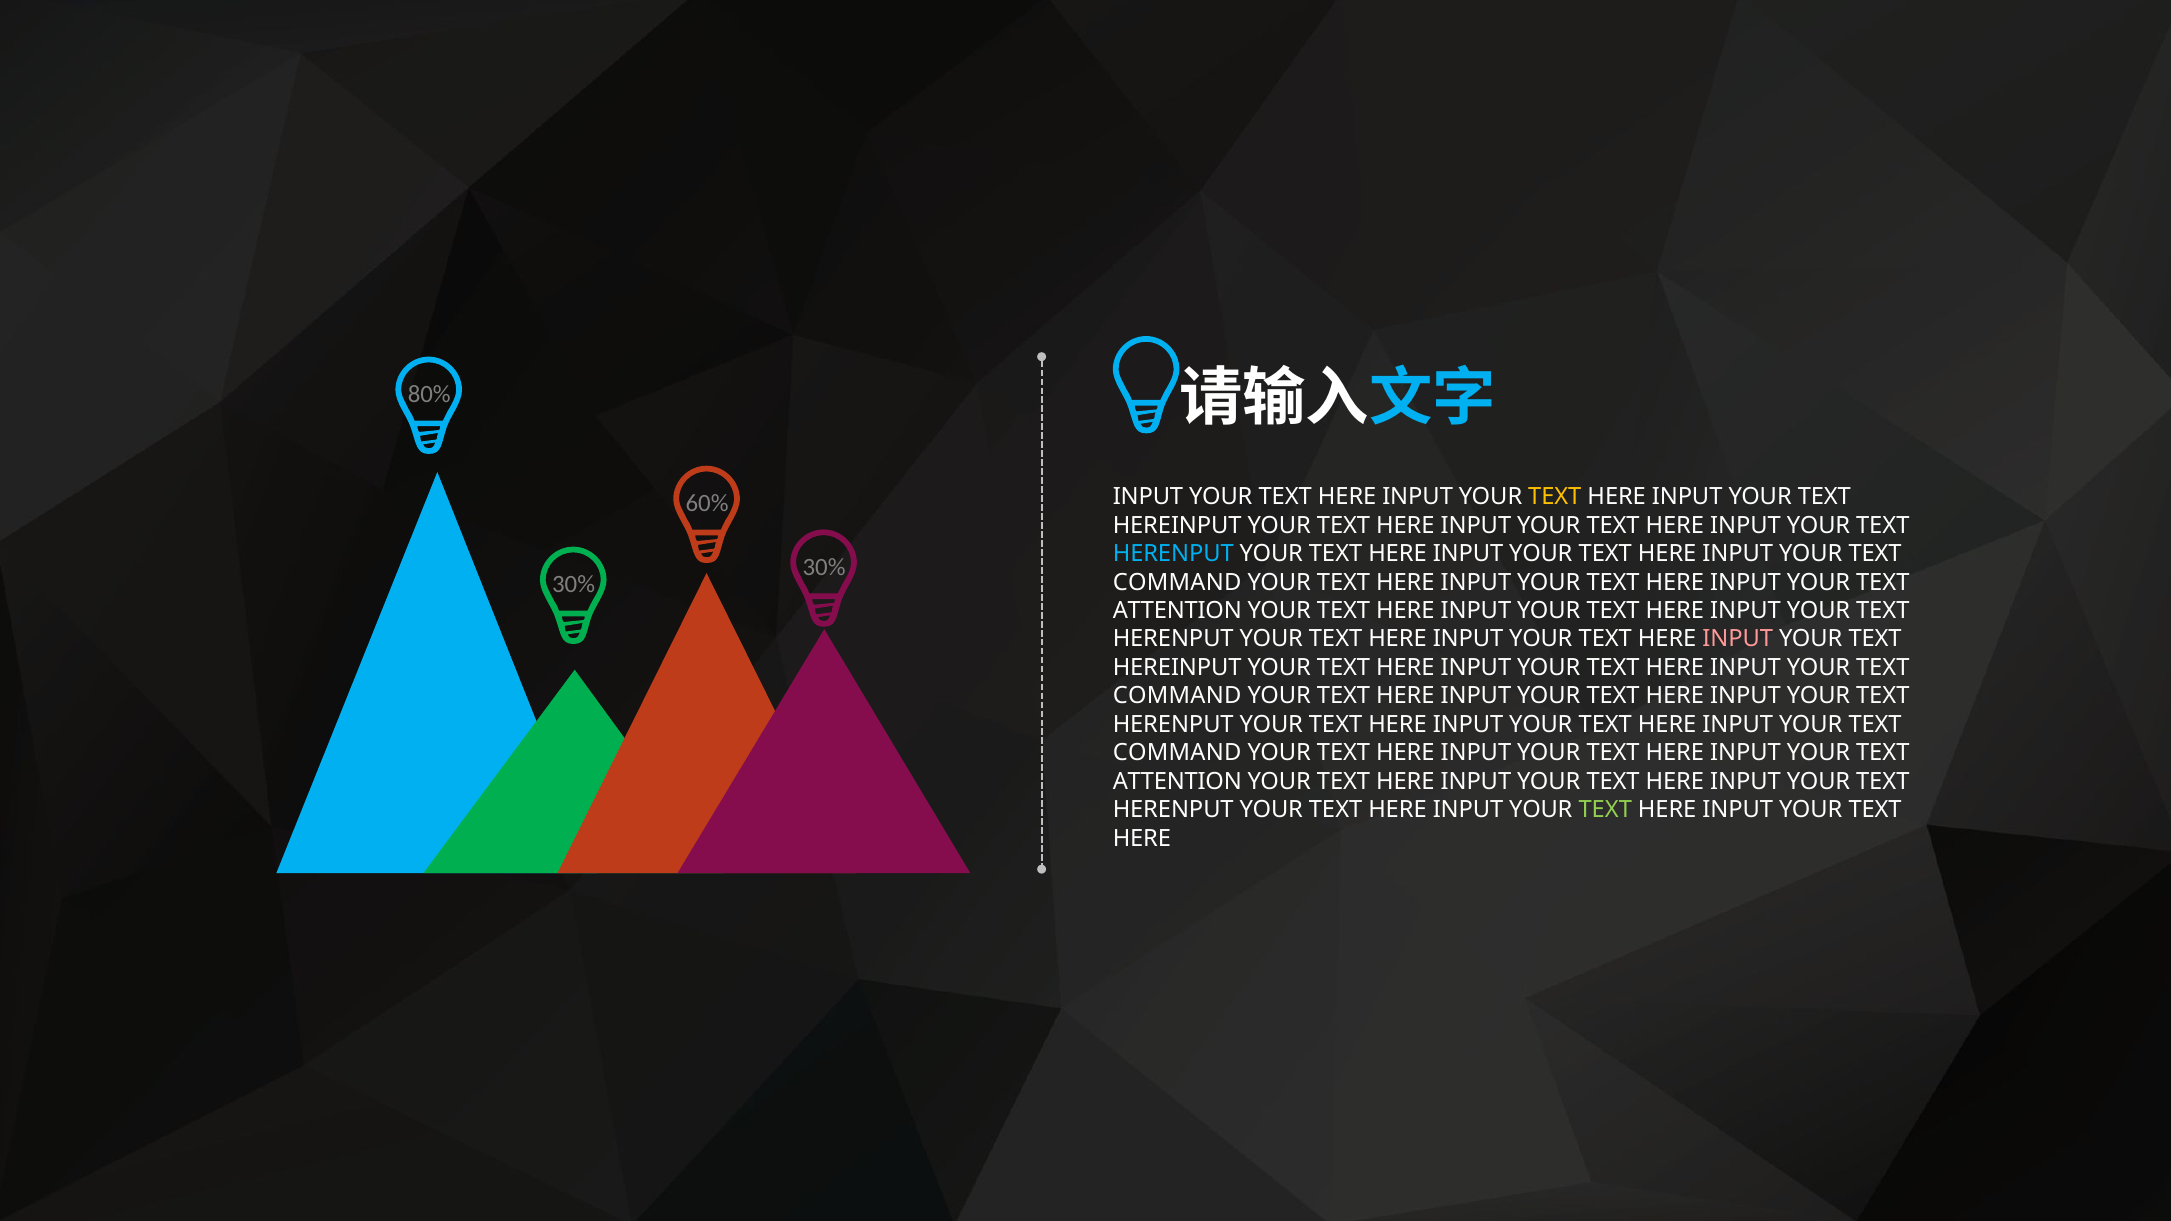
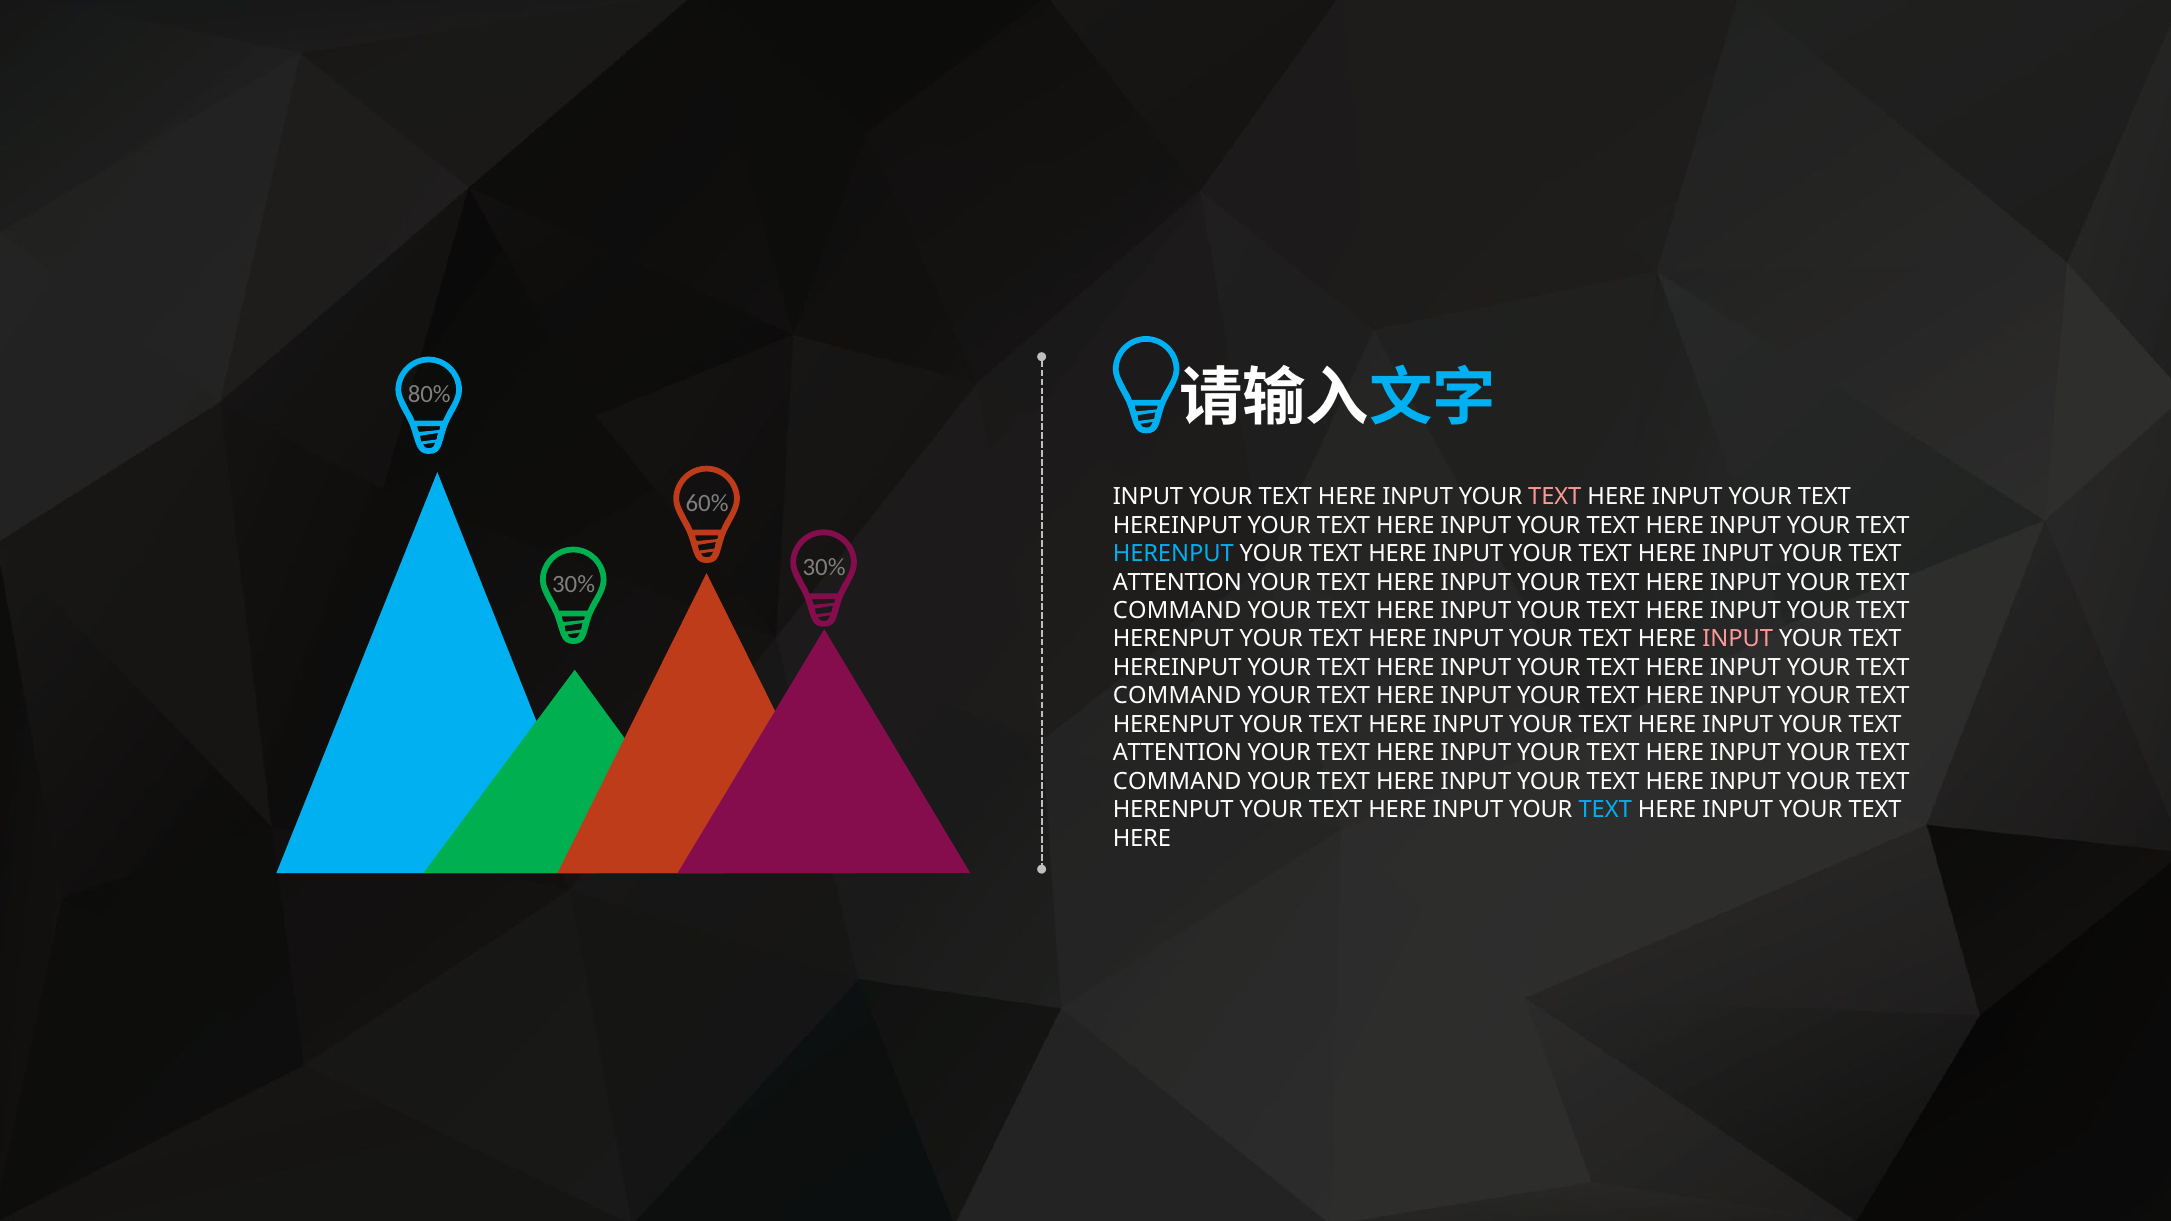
TEXT colour: yellow -> pink (1555, 497)
COMMAND: COMMAND -> ATTENTION (1177, 582)
ATTENTION: ATTENTION -> COMMAND (1177, 611)
COMMAND: COMMAND -> ATTENTION (1177, 753)
ATTENTION: ATTENTION -> COMMAND (1177, 782)
TEXT colour: light green -> light blue (1605, 810)
